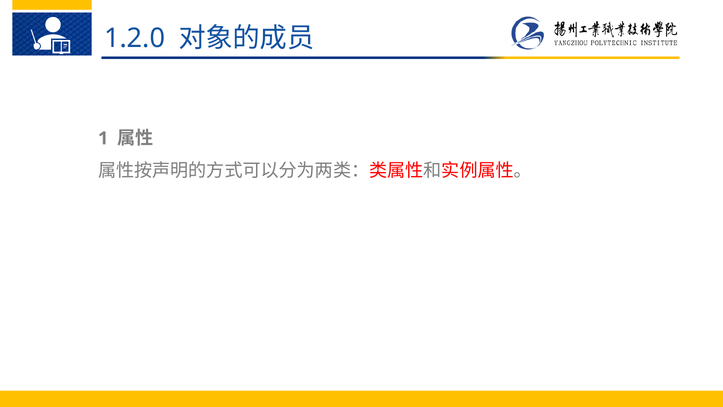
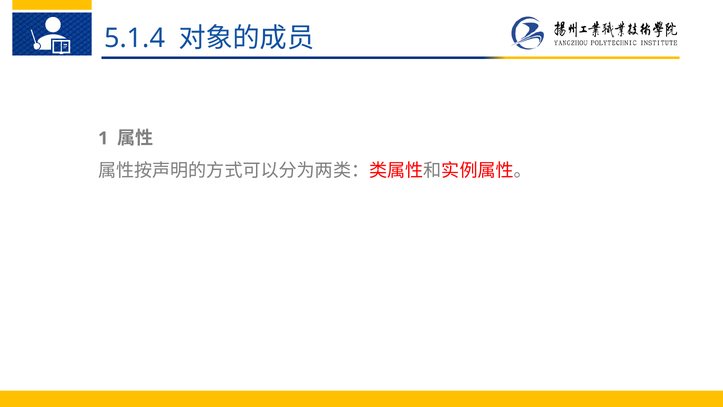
1.2.0: 1.2.0 -> 5.1.4 (135, 38)
